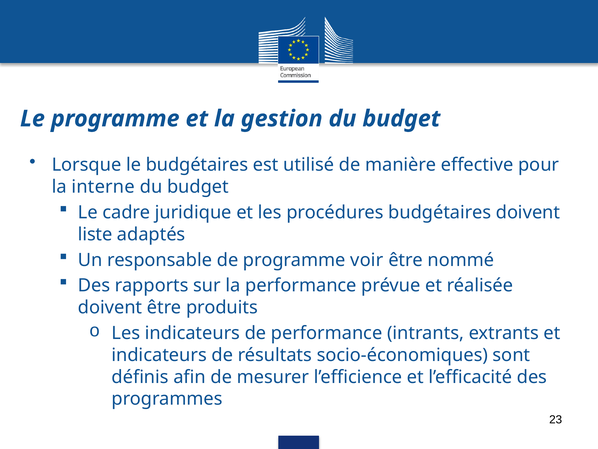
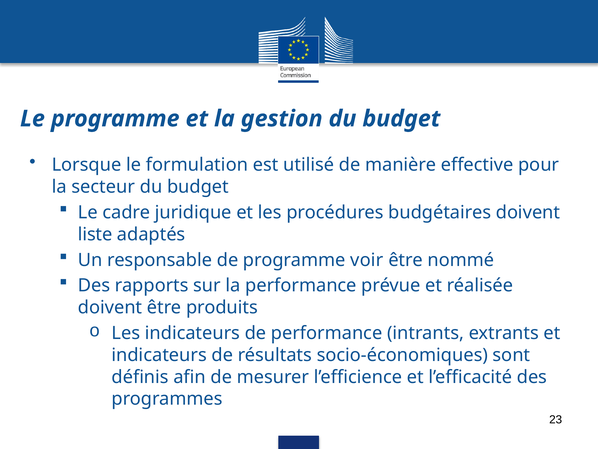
le budgétaires: budgétaires -> formulation (197, 165)
interne: interne -> secteur (103, 187)
